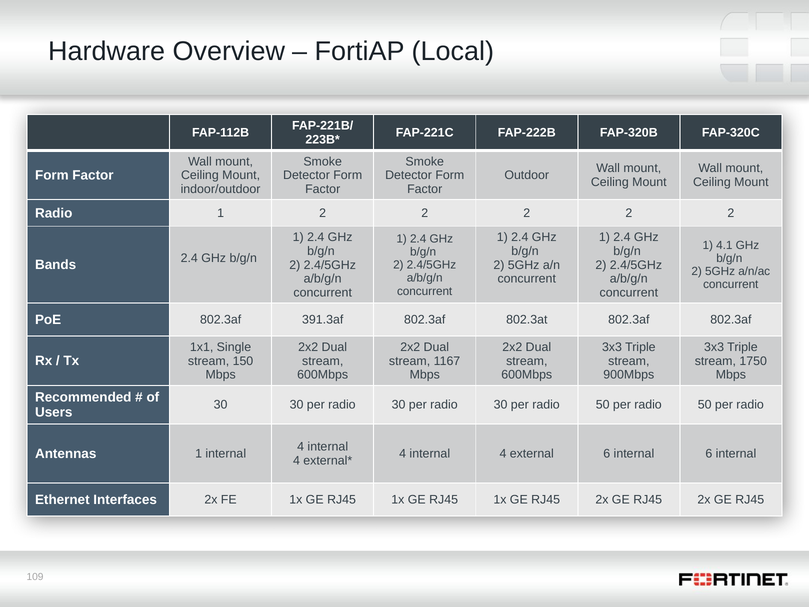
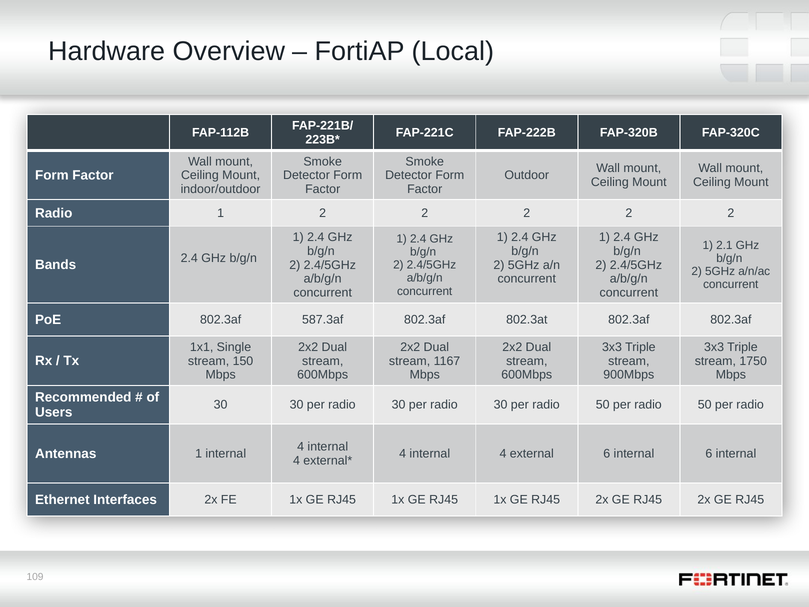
4.1: 4.1 -> 2.1 (724, 245)
391.3af: 391.3af -> 587.3af (323, 320)
